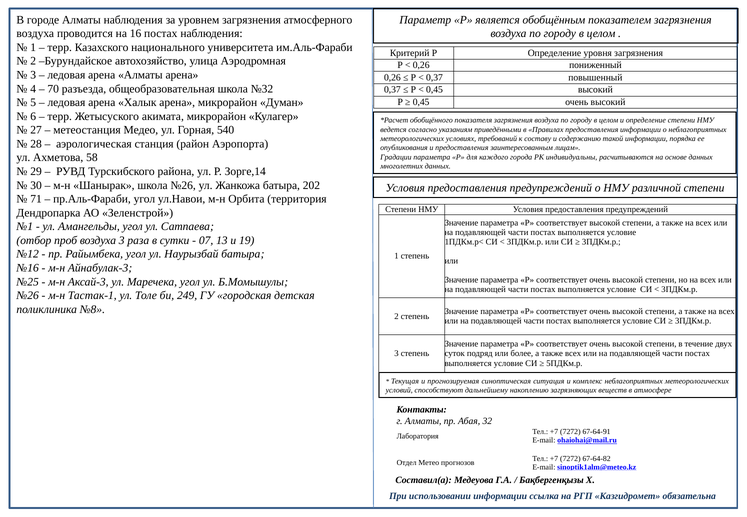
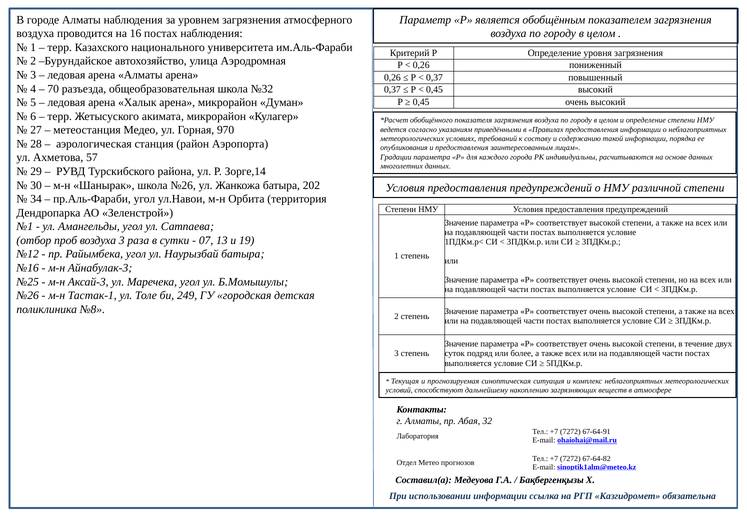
540: 540 -> 970 (226, 130)
58: 58 -> 57 (92, 158)
71: 71 -> 34 (36, 199)
